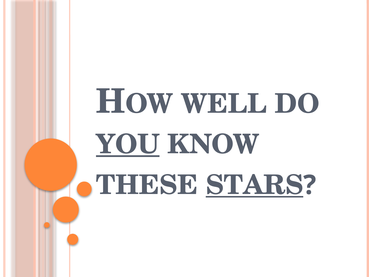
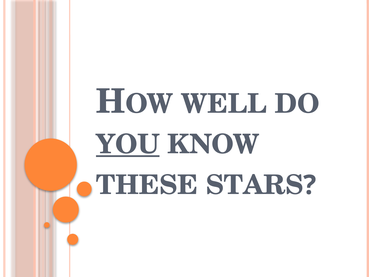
STARS underline: present -> none (255, 185)
